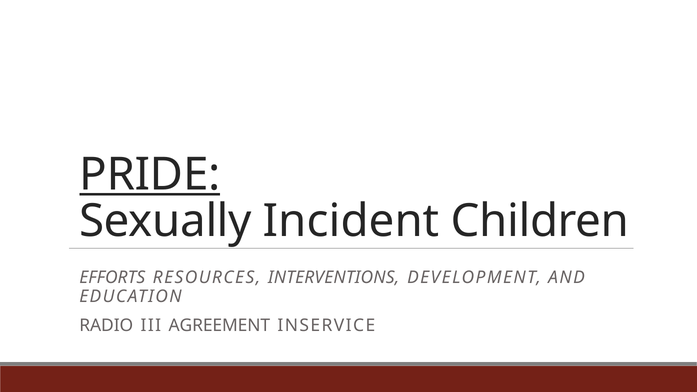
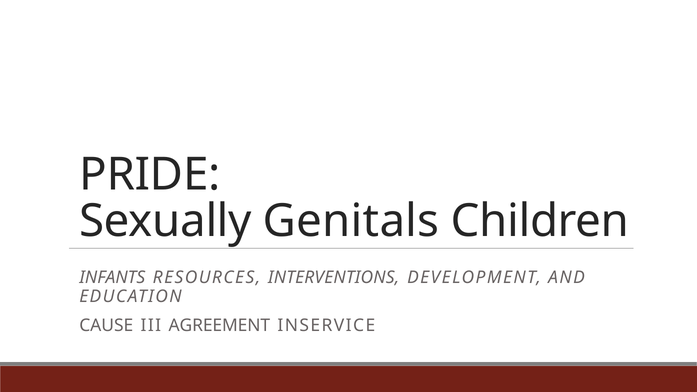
PRIDE underline: present -> none (150, 175)
Incident: Incident -> Genitals (351, 221)
EFFORTS: EFFORTS -> INFANTS (112, 278)
RADIO: RADIO -> CAUSE (106, 325)
